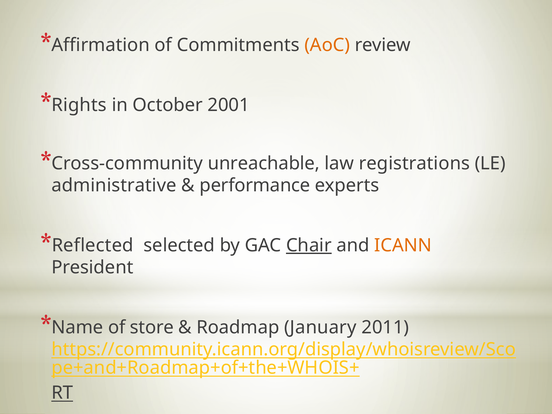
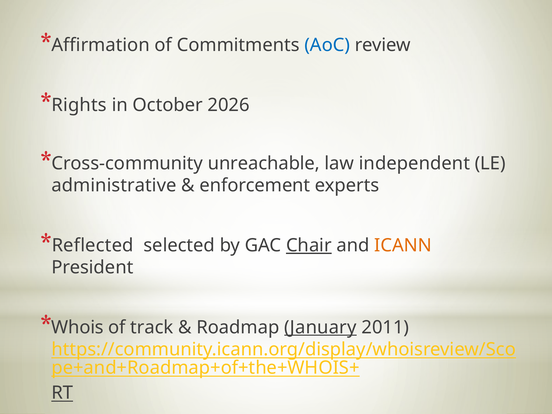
AoC colour: orange -> blue (327, 45)
2001: 2001 -> 2026 (229, 105)
registrations: registrations -> independent (414, 164)
performance: performance -> enforcement (255, 186)
Name: Name -> Whois (78, 327)
store: store -> track (152, 327)
January underline: none -> present (320, 327)
